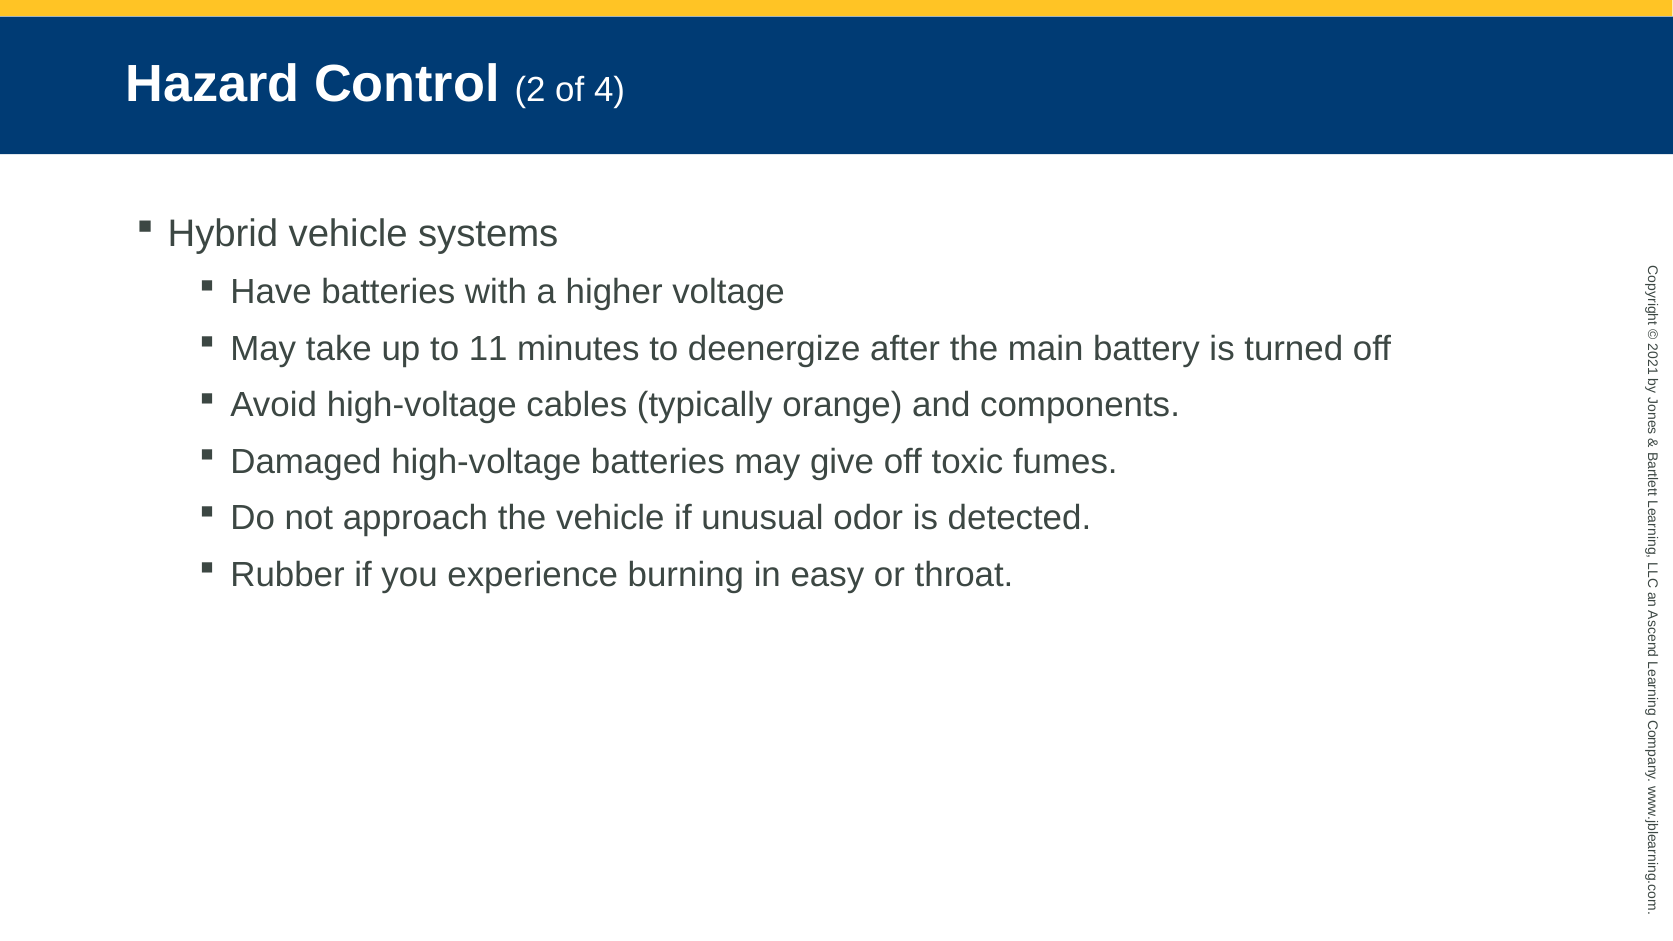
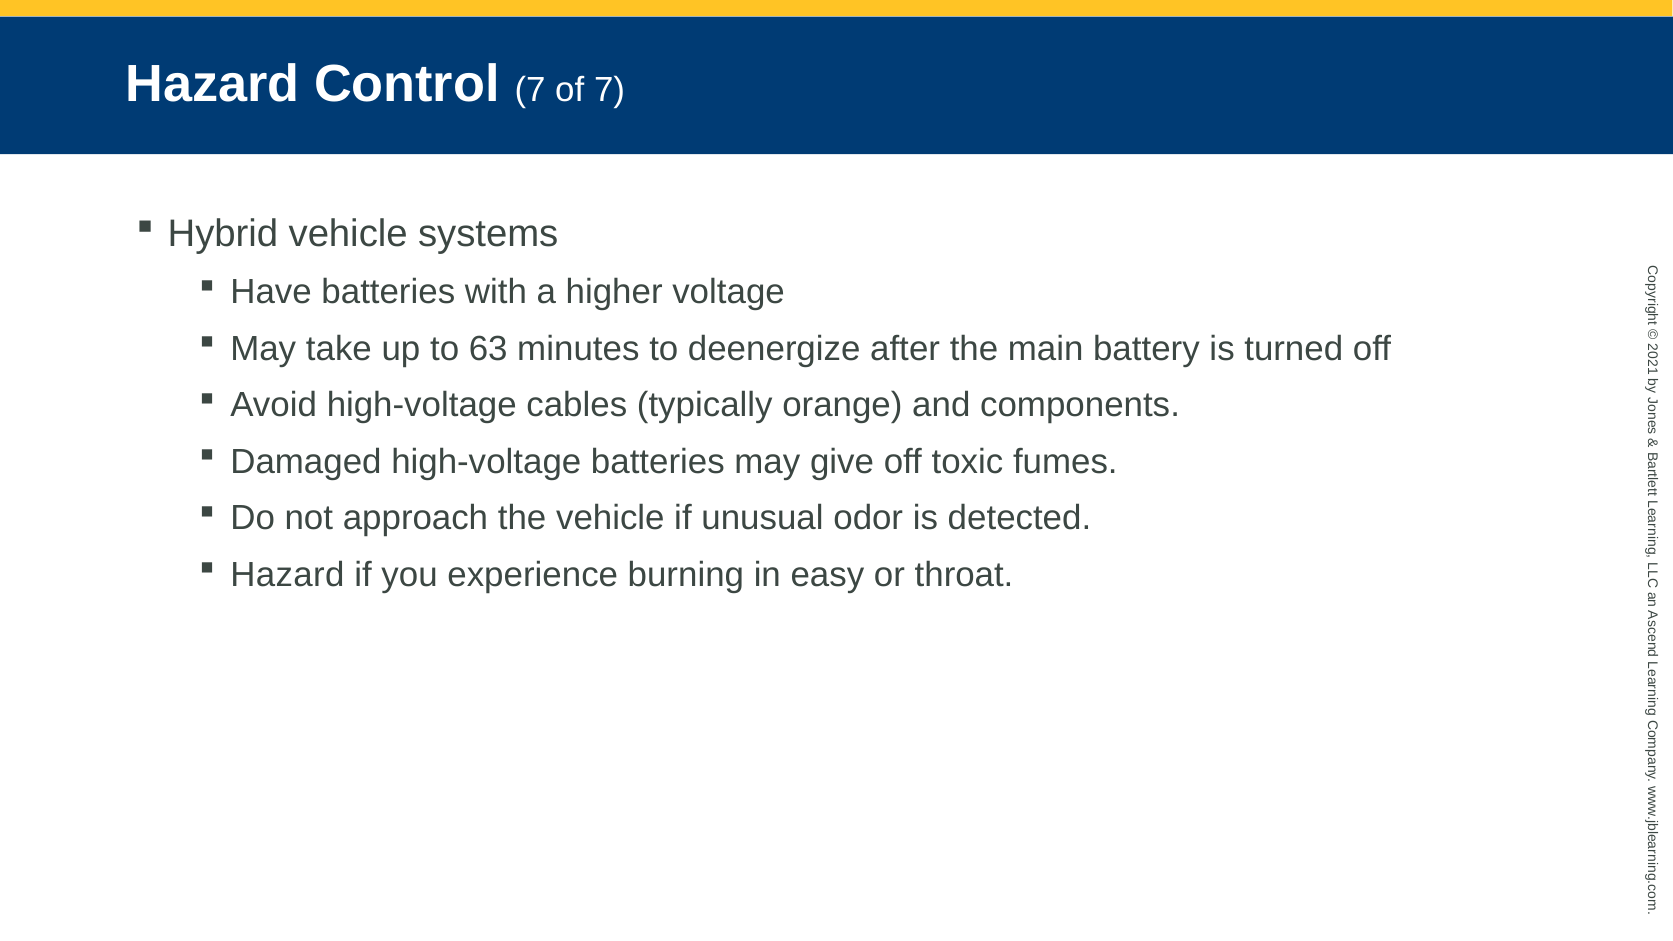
Control 2: 2 -> 7 (530, 90)
of 4: 4 -> 7 (610, 90)
11: 11 -> 63 (488, 349)
Rubber: Rubber -> Hazard (287, 575)
